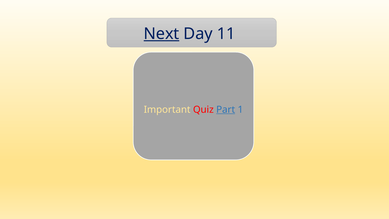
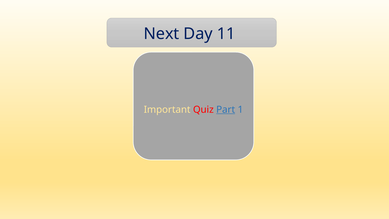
Next underline: present -> none (162, 34)
